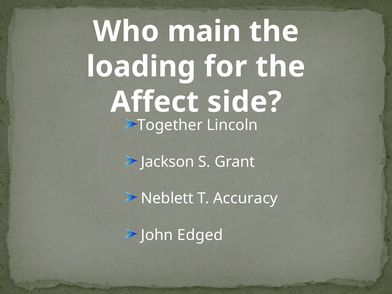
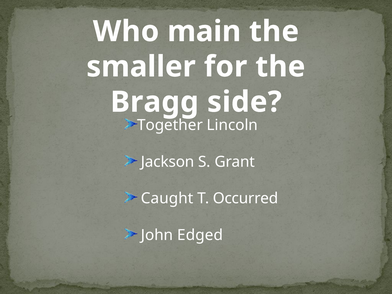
loading: loading -> smaller (141, 67)
Affect: Affect -> Bragg (155, 102)
Neblett: Neblett -> Caught (167, 198)
Accuracy: Accuracy -> Occurred (246, 198)
